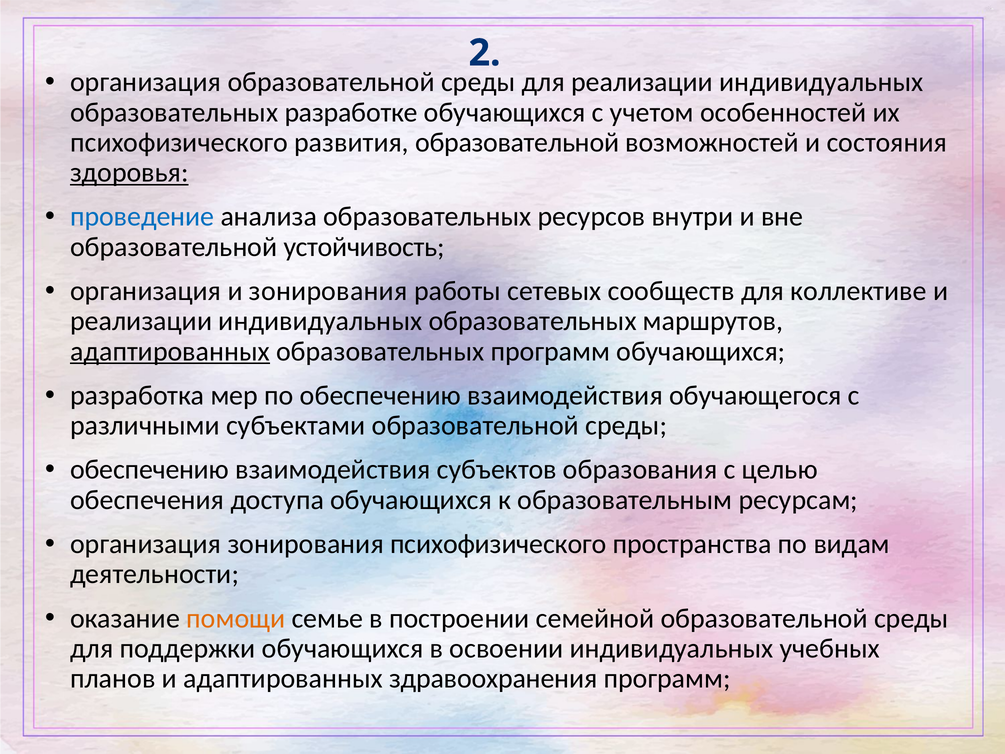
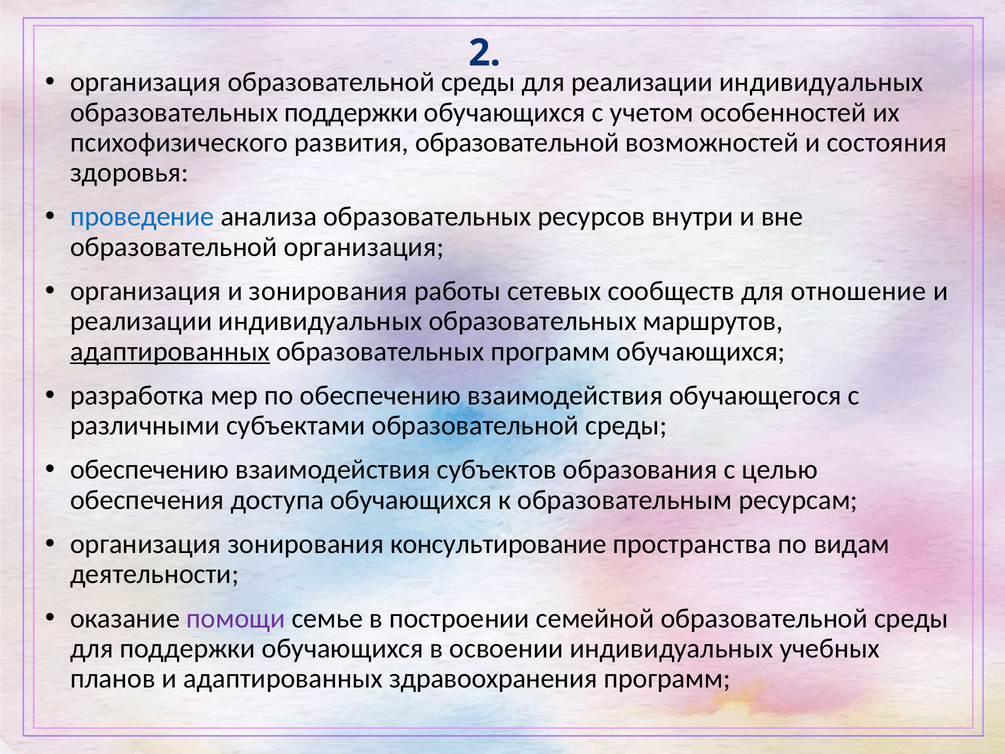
образовательных разработке: разработке -> поддержки (351, 112)
здоровья underline: present -> none (129, 173)
образовательной устойчивость: устойчивость -> организация (364, 247)
коллективе: коллективе -> отношение (858, 291)
зонирования психофизического: психофизического -> консультирование (498, 544)
помощи colour: orange -> purple (236, 618)
